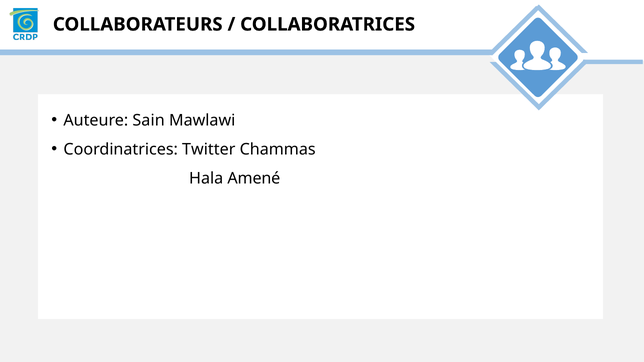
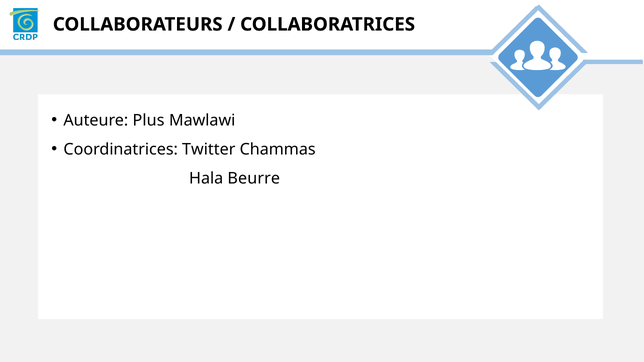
Sain: Sain -> Plus (149, 121)
Amené: Amené -> Beurre (254, 179)
